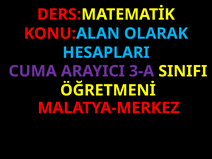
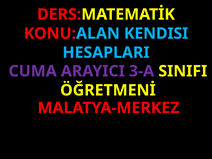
OLARAK: OLARAK -> KENDISI (156, 33)
